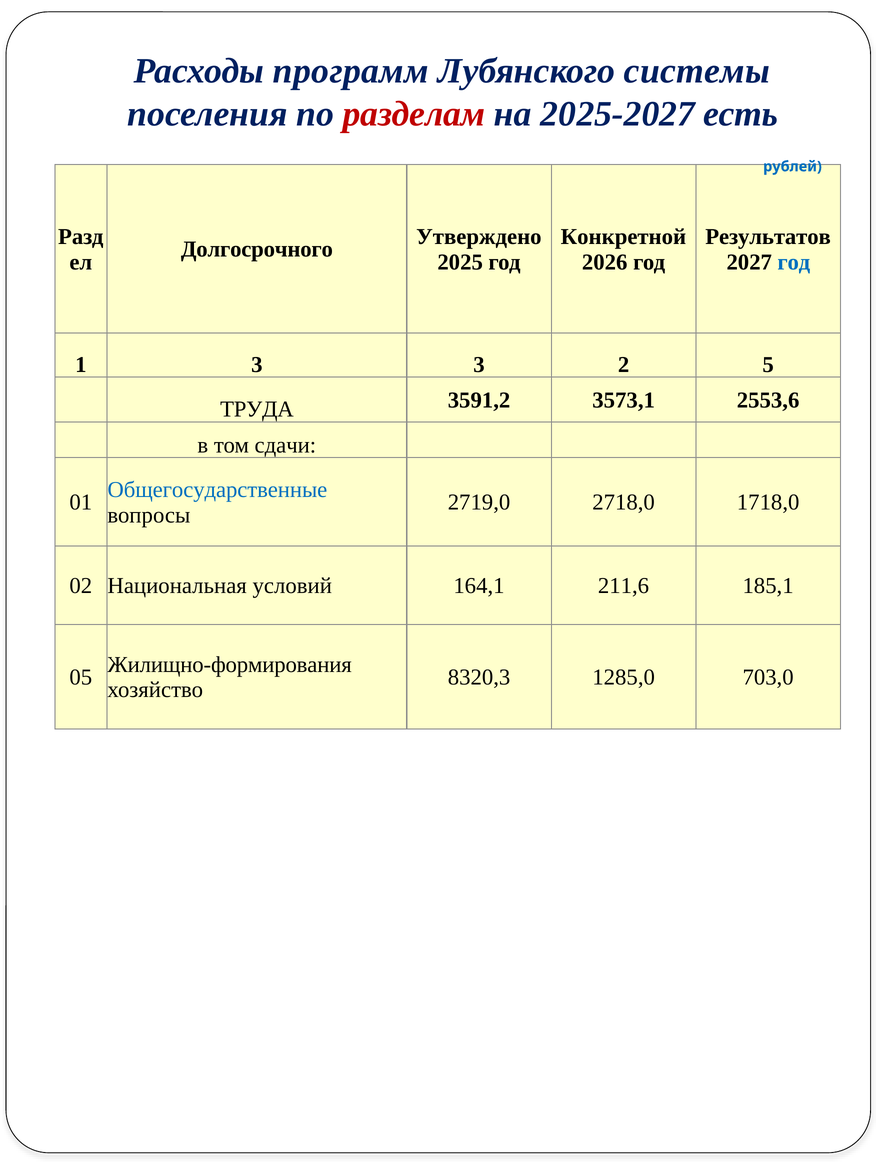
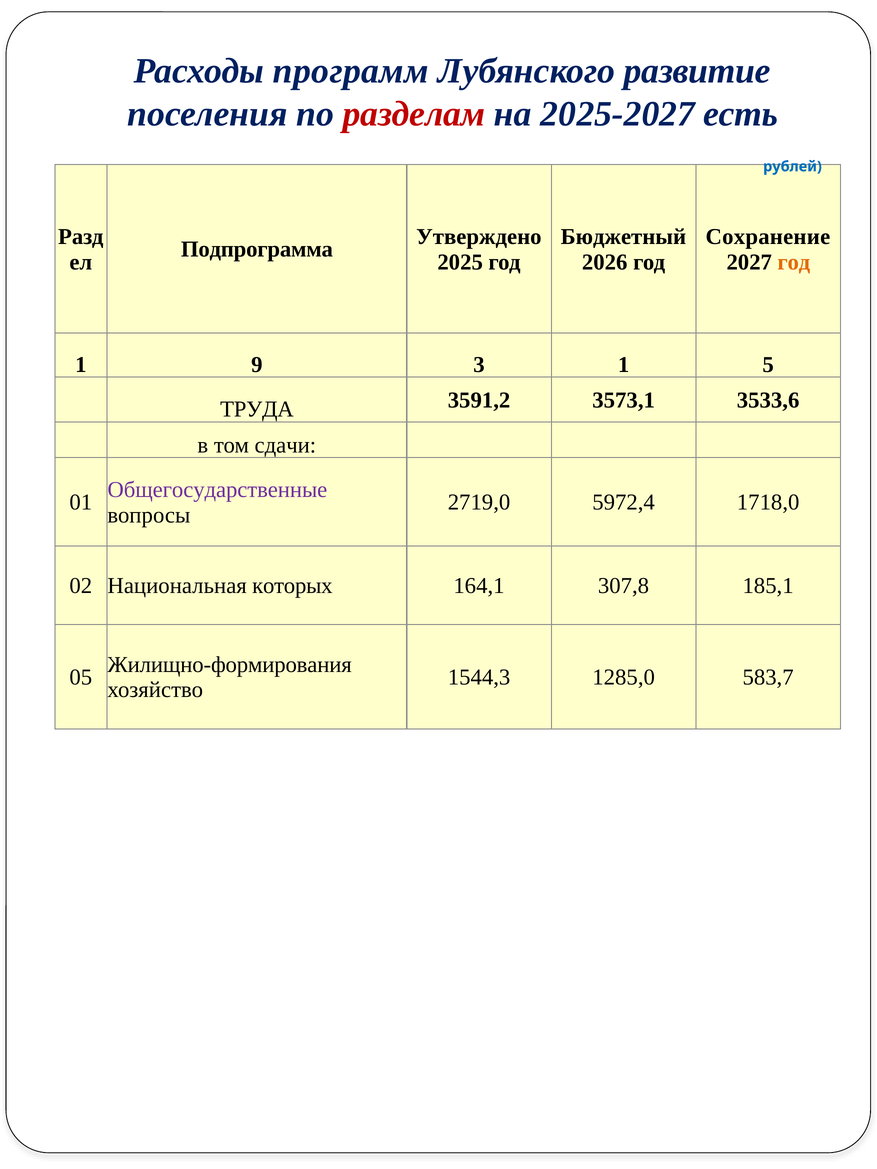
системы: системы -> развитие (697, 71)
Конкретной: Конкретной -> Бюджетный (623, 237)
Результатов: Результатов -> Сохранение (768, 237)
Долгосрочного: Долгосрочного -> Подпрограмма (257, 250)
год colour: blue -> orange (794, 262)
1 3: 3 -> 9 (257, 365)
3 2: 2 -> 1 (624, 365)
2553,6: 2553,6 -> 3533,6 (768, 400)
Общегосударственные colour: blue -> purple (217, 490)
2718,0: 2718,0 -> 5972,4 (624, 503)
условий: условий -> которых (292, 586)
211,6: 211,6 -> 307,8 (624, 586)
8320,3: 8320,3 -> 1544,3 (479, 678)
703,0: 703,0 -> 583,7 (768, 678)
